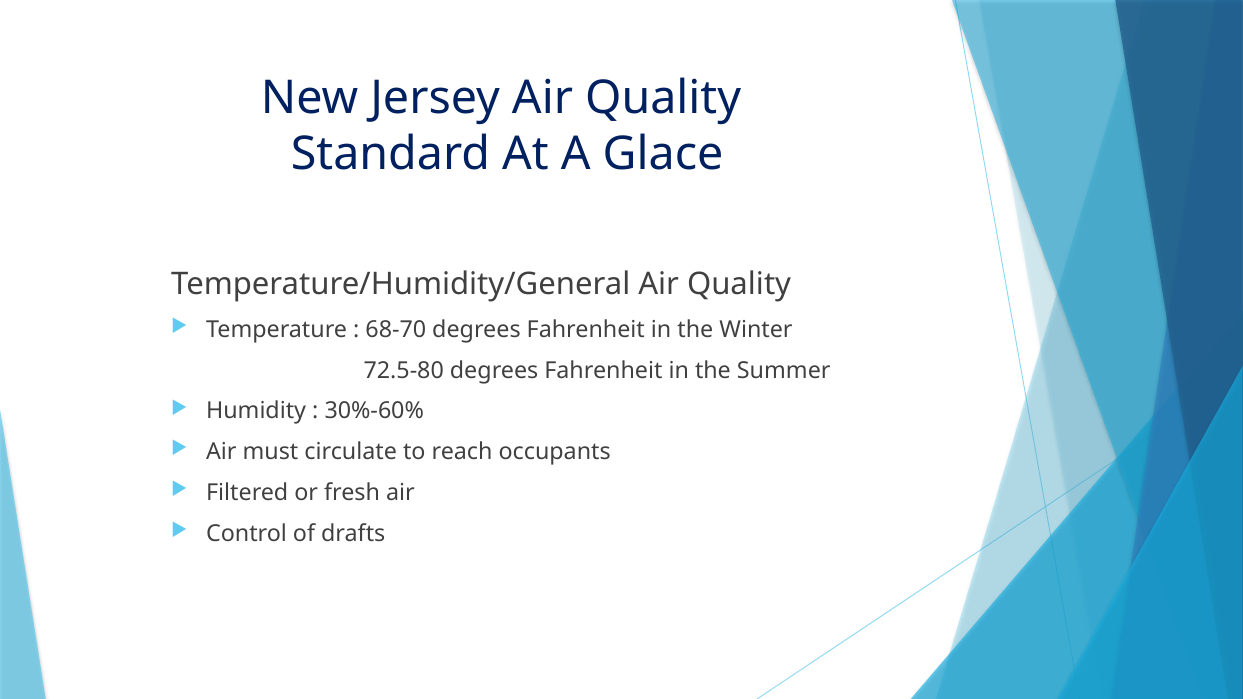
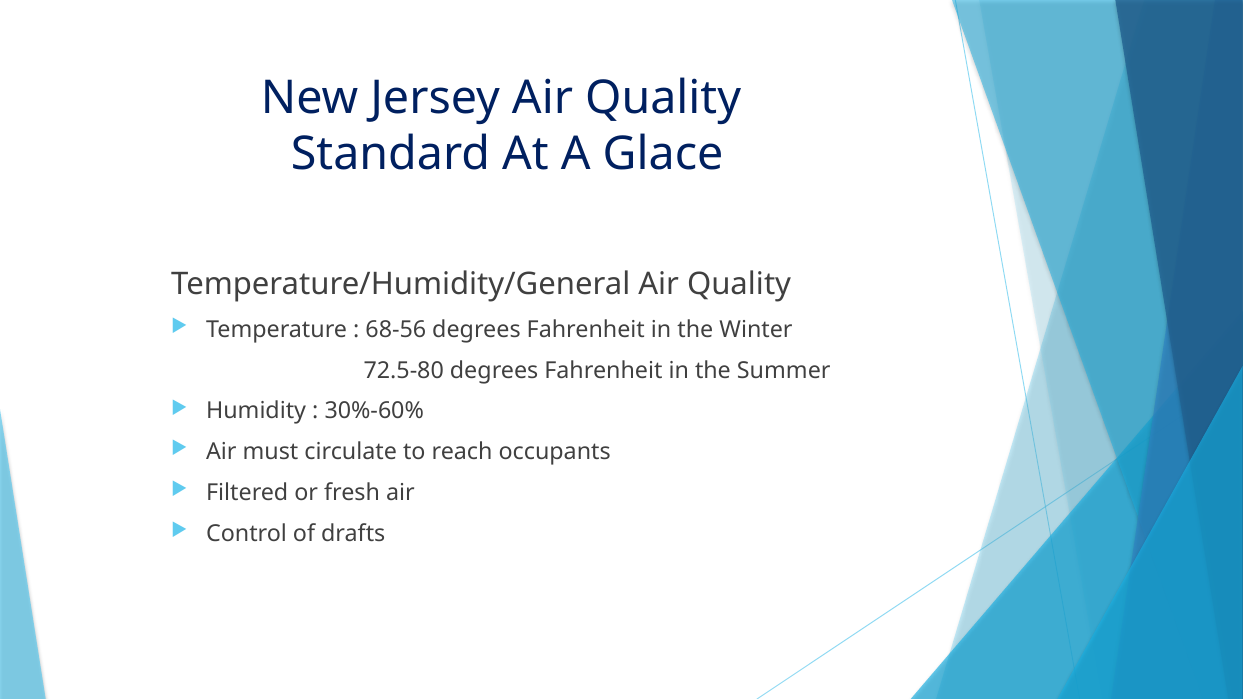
68-70: 68-70 -> 68-56 (396, 329)
